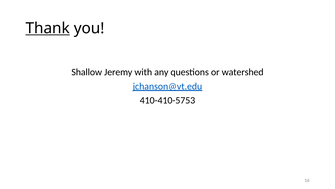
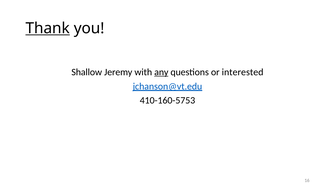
any underline: none -> present (161, 72)
watershed: watershed -> interested (243, 72)
410-410-5753: 410-410-5753 -> 410-160-5753 (167, 100)
